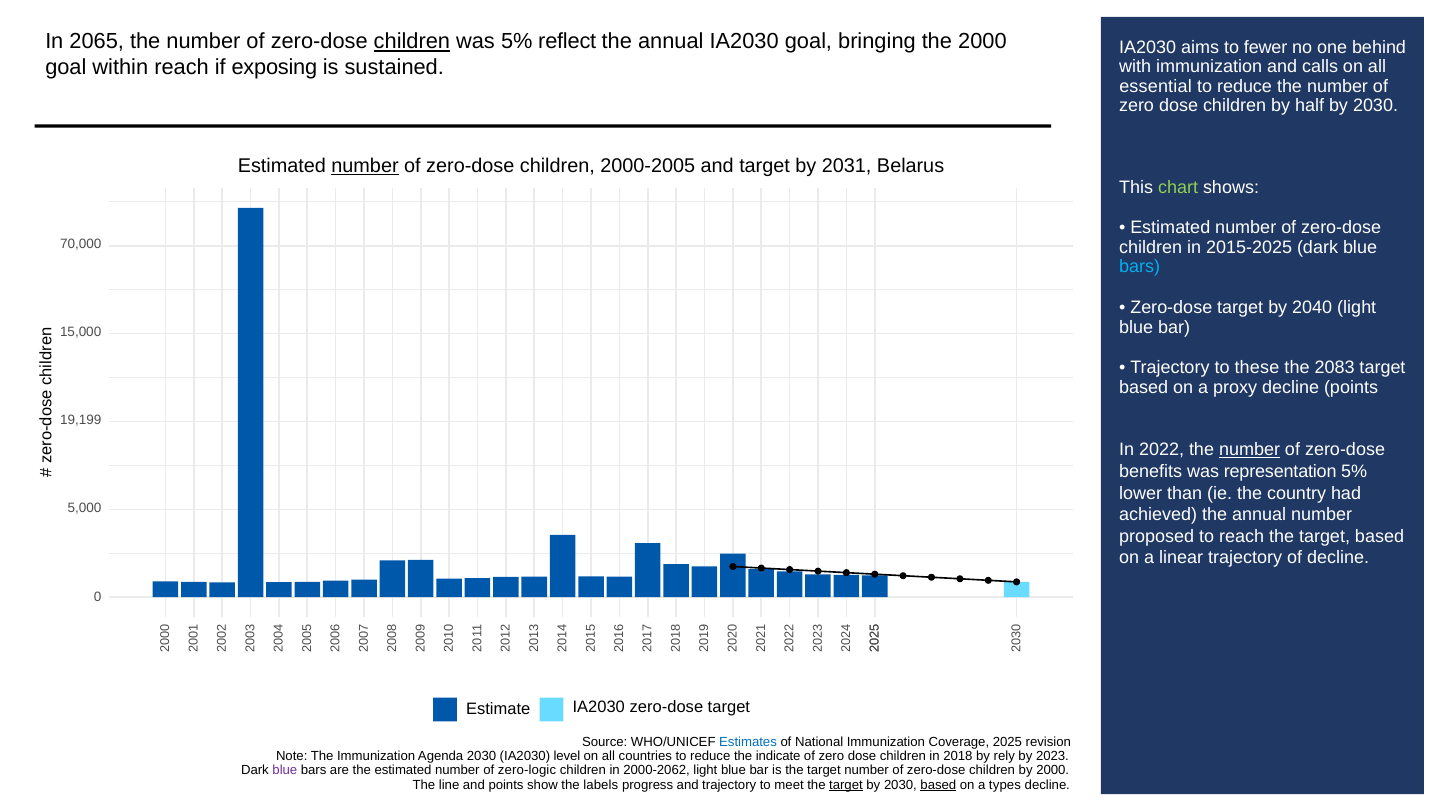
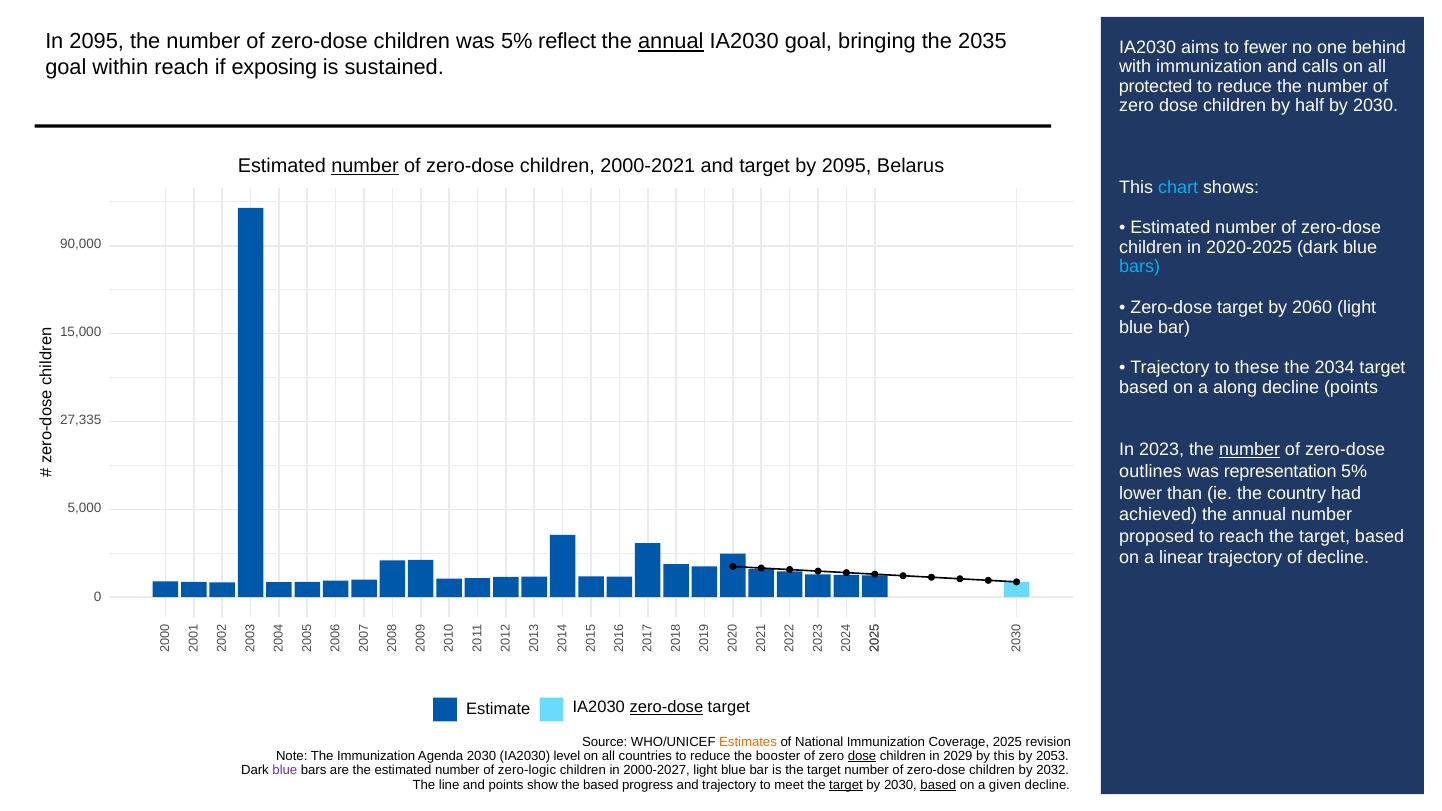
In 2065: 2065 -> 2095 (97, 42)
children underline: present -> none (412, 42)
annual underline: none -> present (671, 42)
the 2000: 2000 -> 2035 (982, 42)
essential: essential -> protected (1156, 86)
2000-2005: 2000-2005 -> 2000-2021 (648, 166)
by 2031: 2031 -> 2095 (847, 166)
chart colour: light green -> light blue (1178, 187)
70,000: 70,000 -> 90,000 (81, 244)
2015-2025: 2015-2025 -> 2020-2025 (1249, 247)
2040: 2040 -> 2060 (1312, 308)
2083: 2083 -> 2034 (1335, 368)
proxy: proxy -> along (1235, 387)
19,199: 19,199 -> 27,335 (81, 420)
2022: 2022 -> 2023 (1162, 450)
benefits: benefits -> outlines (1151, 472)
zero-dose underline: none -> present (666, 707)
Estimates colour: blue -> orange (748, 742)
indicate: indicate -> booster (778, 756)
dose underline: none -> present (862, 756)
2018: 2018 -> 2029 (958, 756)
by rely: rely -> this (1004, 756)
2023: 2023 -> 2053 (1052, 756)
2000-2062: 2000-2062 -> 2000-2027 (657, 771)
by 2000: 2000 -> 2032 (1053, 771)
the labels: labels -> based (601, 785)
types: types -> given (1005, 785)
